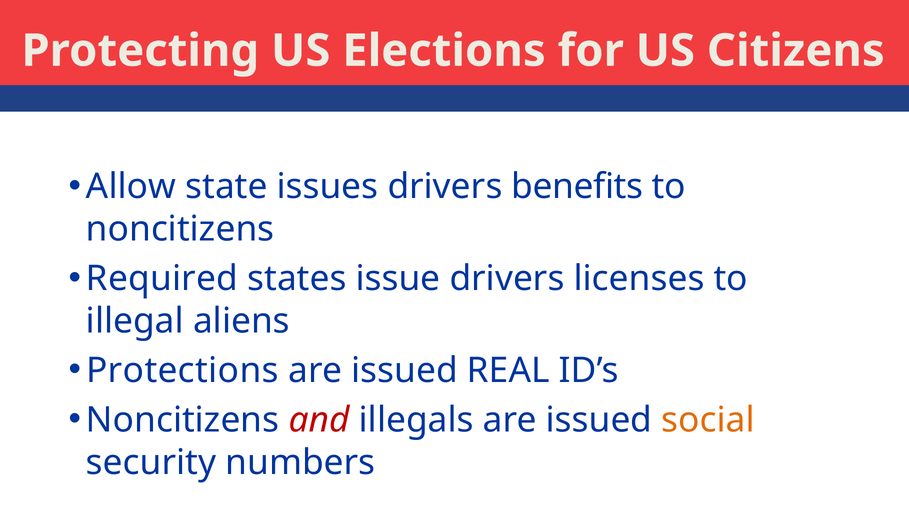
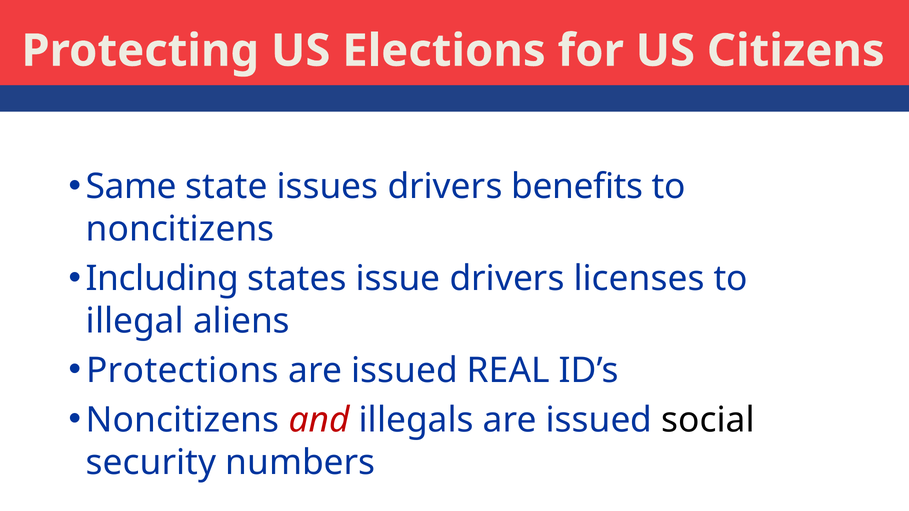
Allow: Allow -> Same (131, 187)
Required: Required -> Including (162, 279)
social colour: orange -> black (708, 420)
